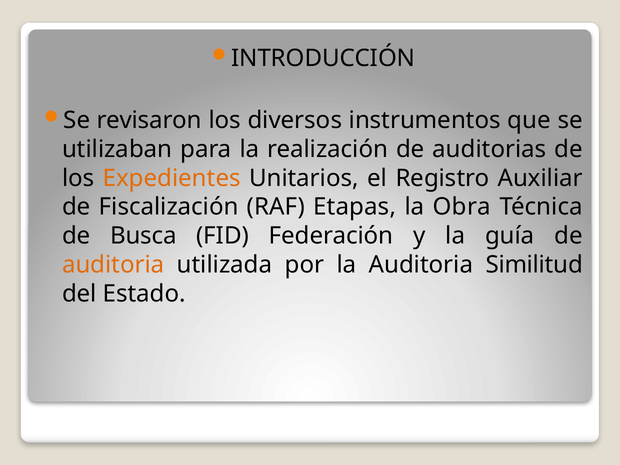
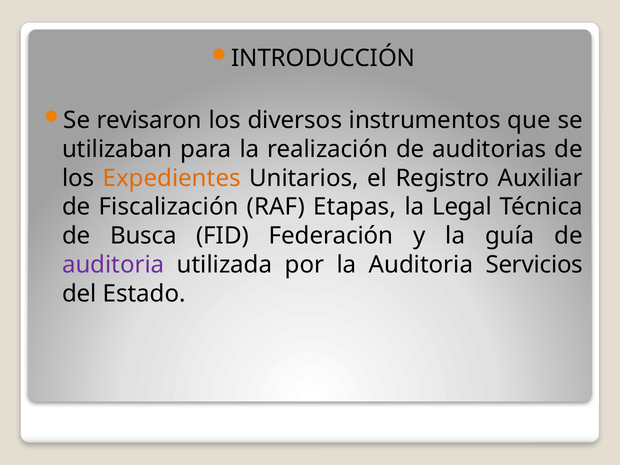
Obra: Obra -> Legal (462, 207)
auditoria colour: orange -> purple (113, 265)
Similitud: Similitud -> Servicios (534, 265)
